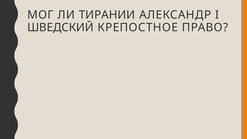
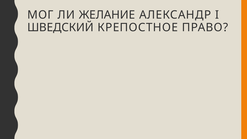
ТИРАНИИ: ТИРАНИИ -> ЖЕЛАНИЕ (107, 15)
